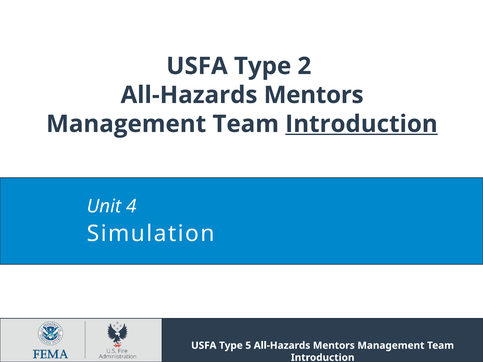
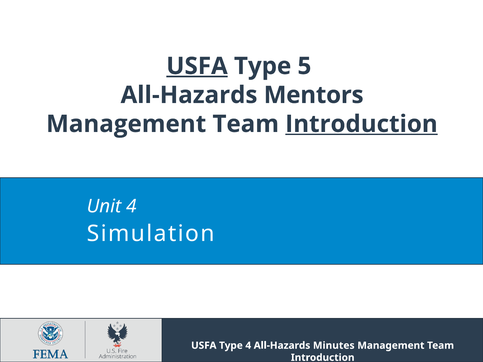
USFA underline: none -> present (197, 66)
2: 2 -> 5 (304, 66)
Type 5: 5 -> 4 (248, 346)
Mentors: Mentors -> Minutes (334, 346)
